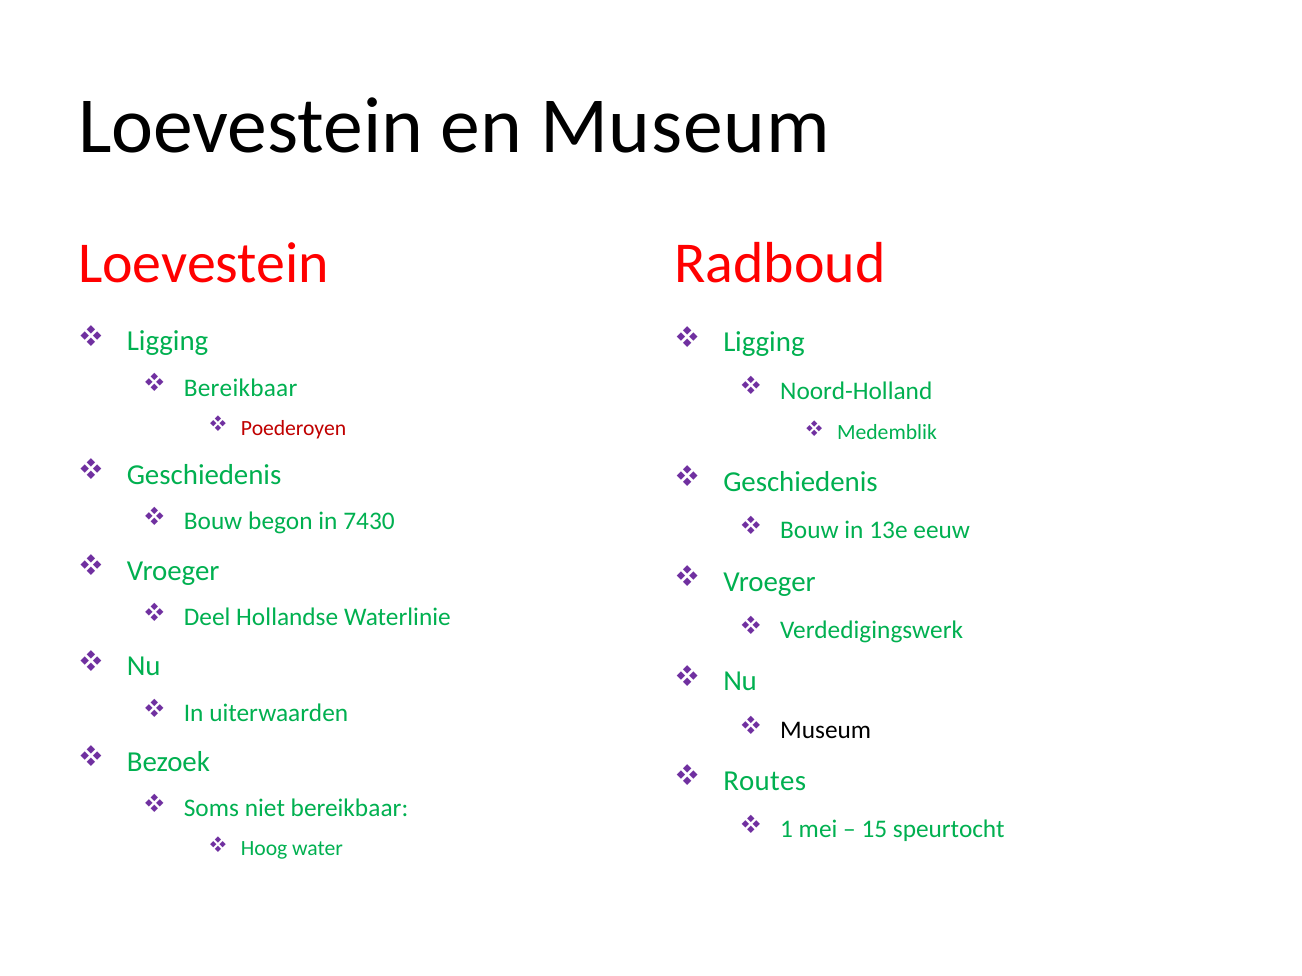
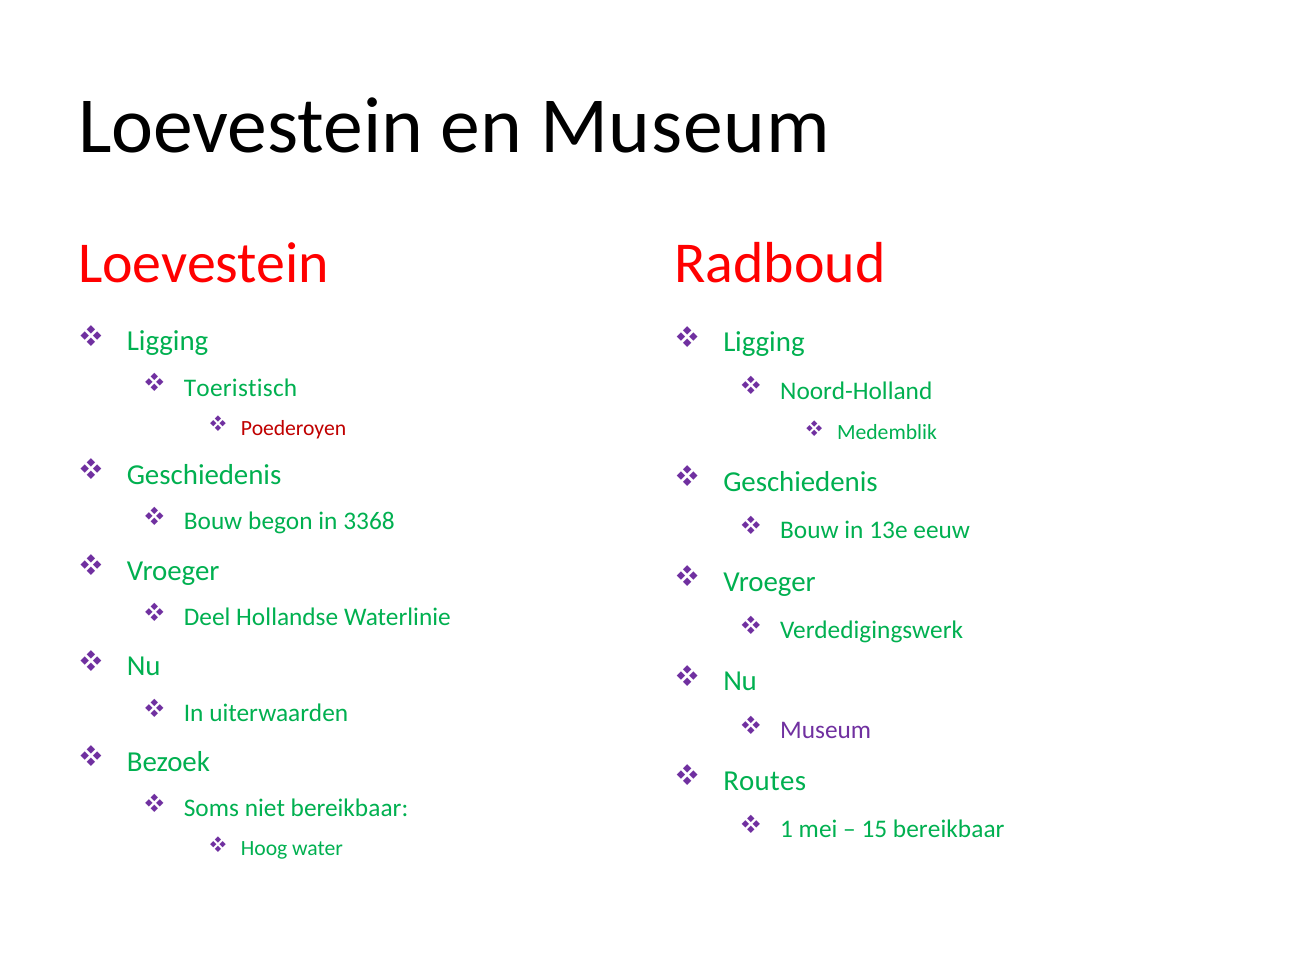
Bereikbaar: Bereikbaar -> Toeristisch (241, 388)
7430: 7430 -> 3368 (369, 522)
Museum colour: black -> purple (826, 730)
15 speurtocht: speurtocht -> bereikbaar (949, 830)
